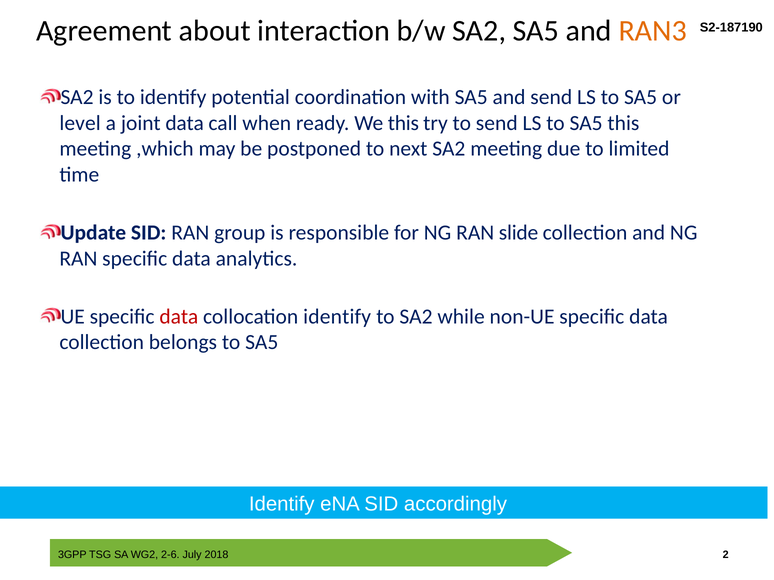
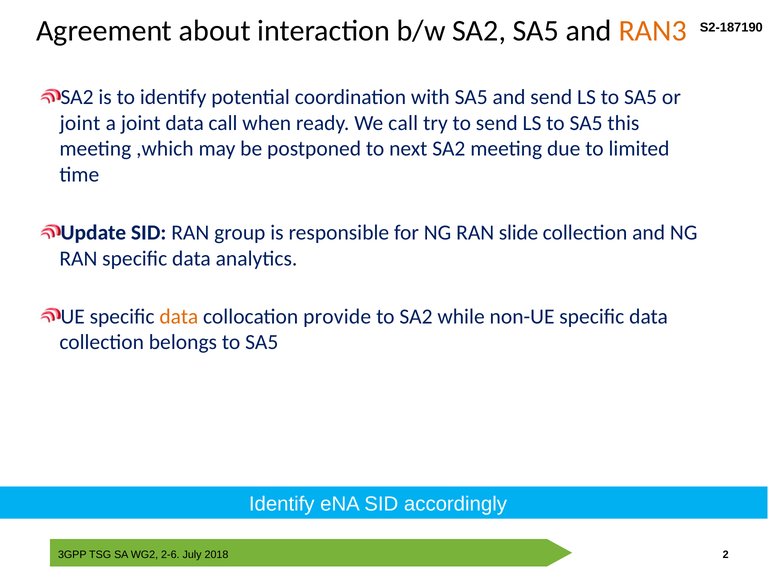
level: level -> joint (80, 123)
We this: this -> call (403, 123)
data colour: red -> orange (179, 317)
collocation identify: identify -> provide (337, 317)
